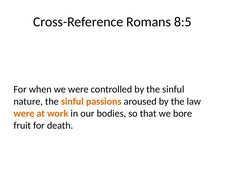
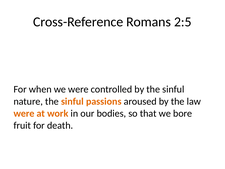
8:5: 8:5 -> 2:5 (183, 22)
